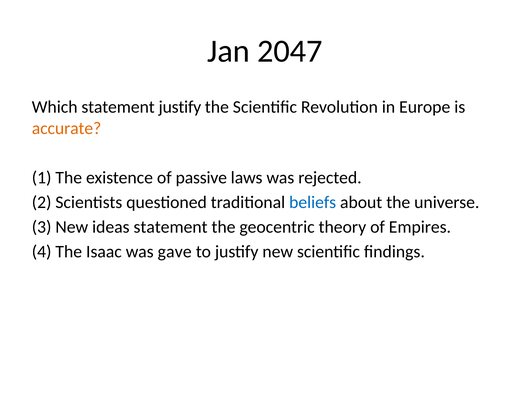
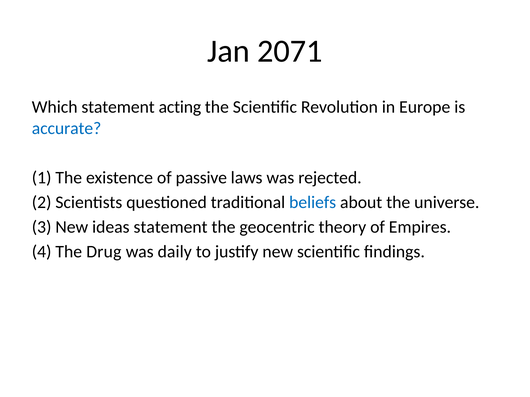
2047: 2047 -> 2071 (290, 51)
statement justify: justify -> acting (180, 107)
accurate colour: orange -> blue (67, 128)
Isaac: Isaac -> Drug (104, 252)
gave: gave -> daily (175, 252)
